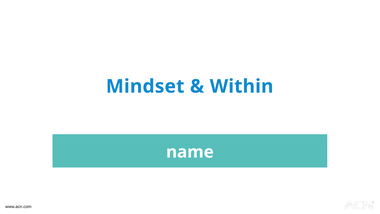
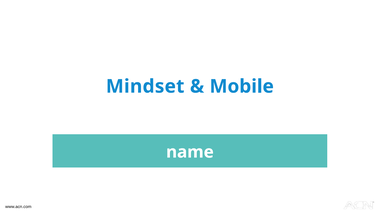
Within: Within -> Mobile (242, 86)
